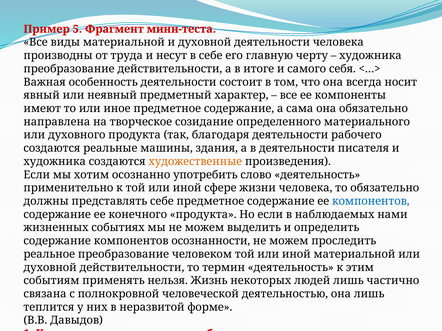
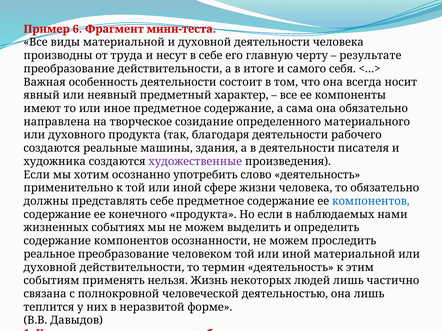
5: 5 -> 6 (77, 29)
художника: художника -> результате (370, 56)
художественные colour: orange -> purple (195, 162)
